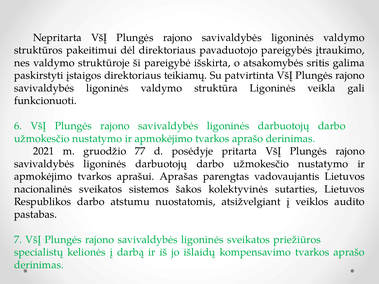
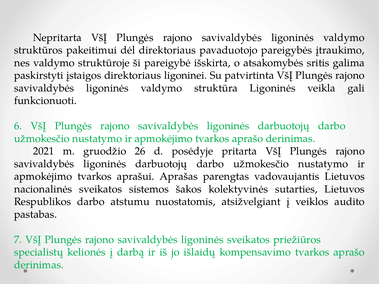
teikiamų: teikiamų -> ligoninei (186, 76)
77: 77 -> 26 (140, 151)
